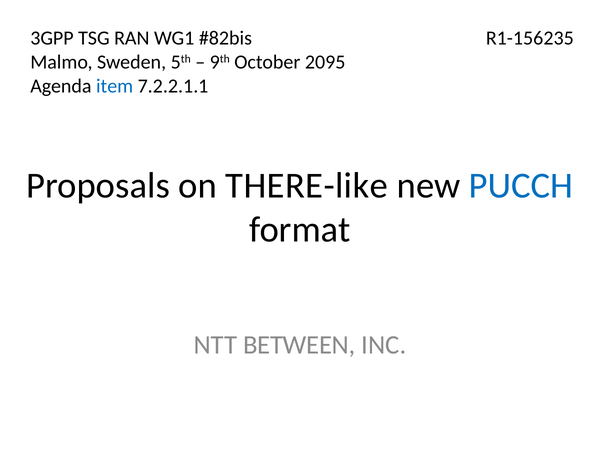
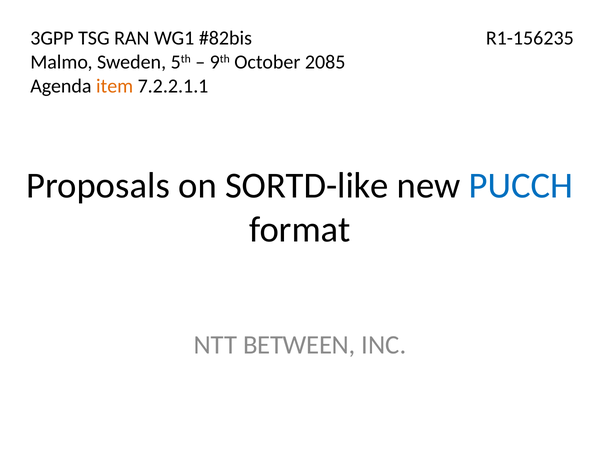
2095: 2095 -> 2085 (325, 62)
item colour: blue -> orange (115, 86)
THERE-like: THERE-like -> SORTD-like (307, 186)
